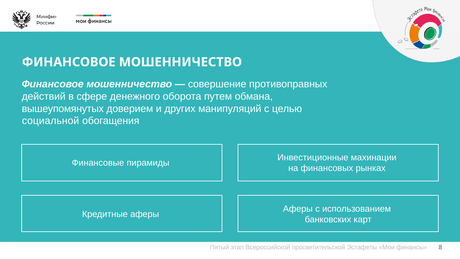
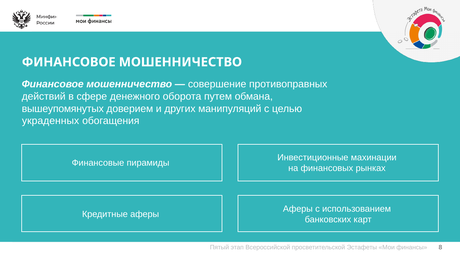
социальной: социальной -> украденных (51, 121)
